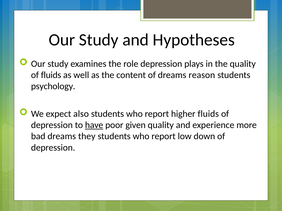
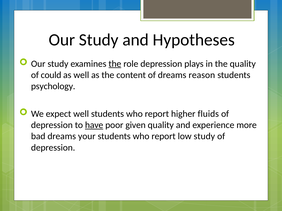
the underline: none -> present (115, 64)
of fluids: fluids -> could (51, 75)
expect also: also -> well (81, 114)
they: they -> your (87, 137)
low down: down -> study (204, 137)
